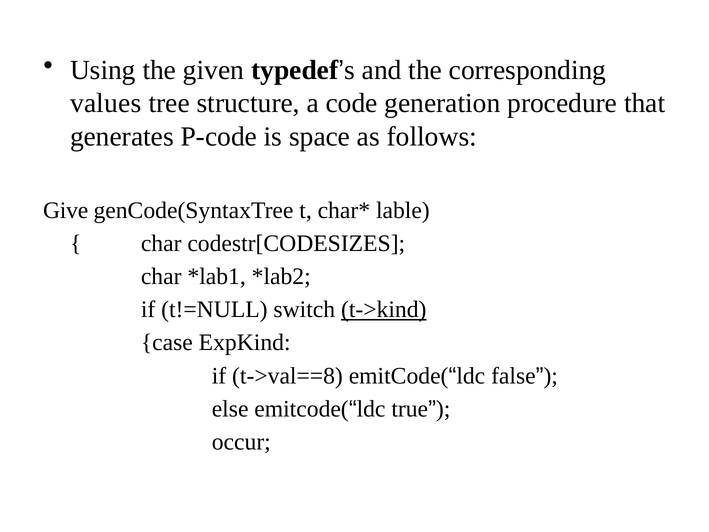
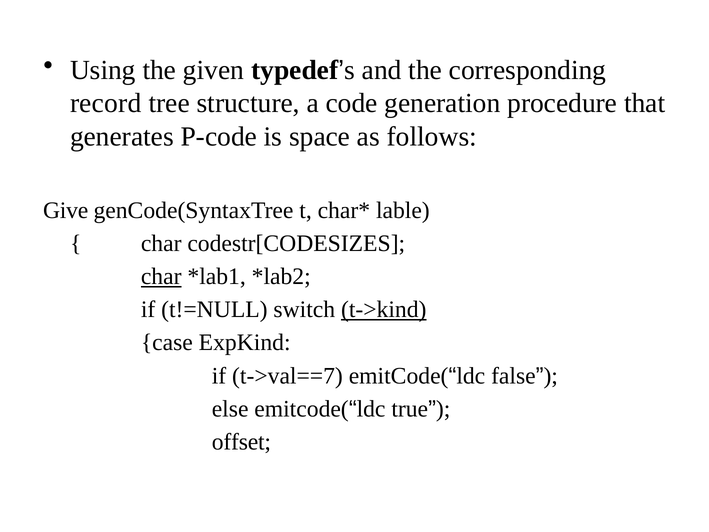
values: values -> record (106, 103)
char underline: none -> present (161, 276)
t->val==8: t->val==8 -> t->val==7 (287, 376)
occur: occur -> offset (241, 442)
